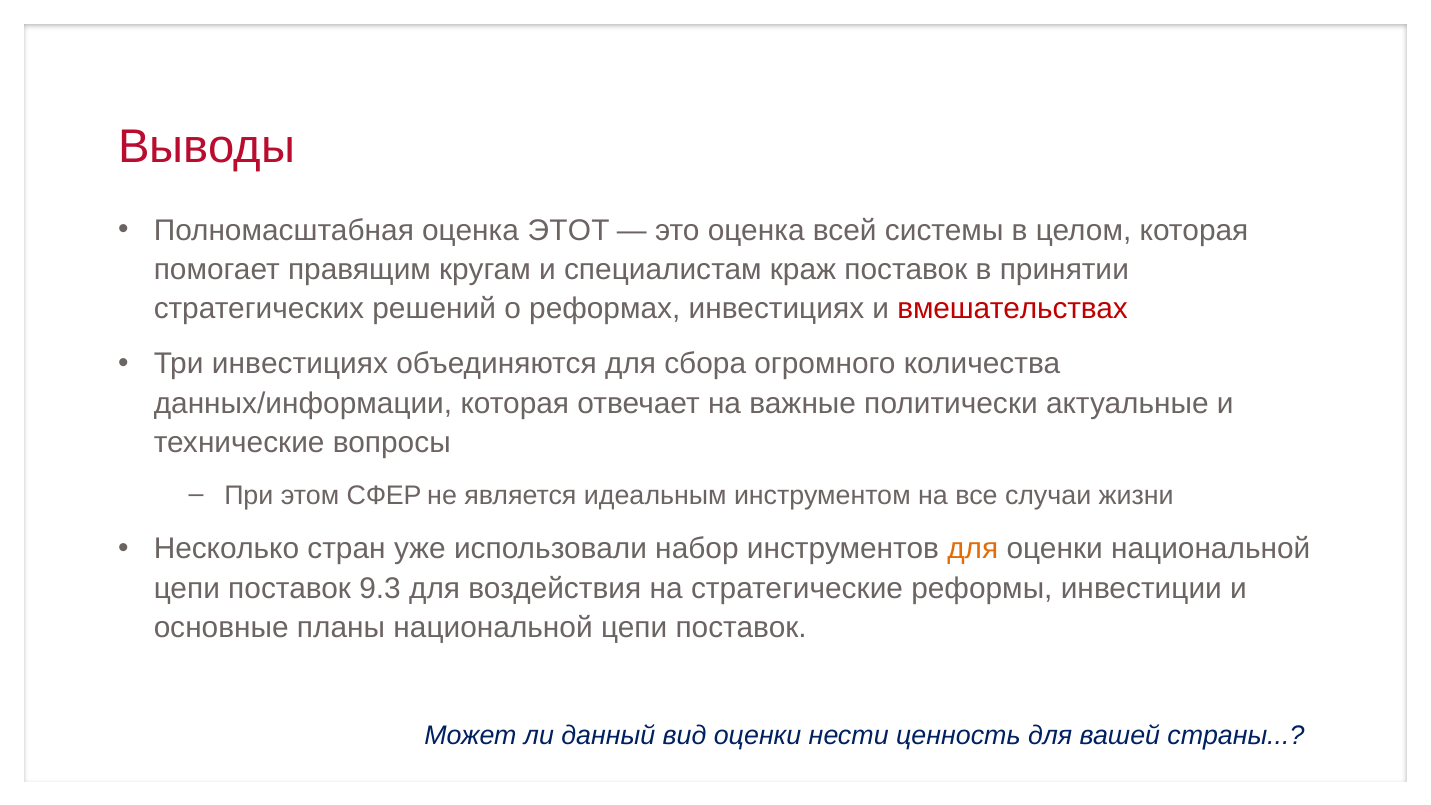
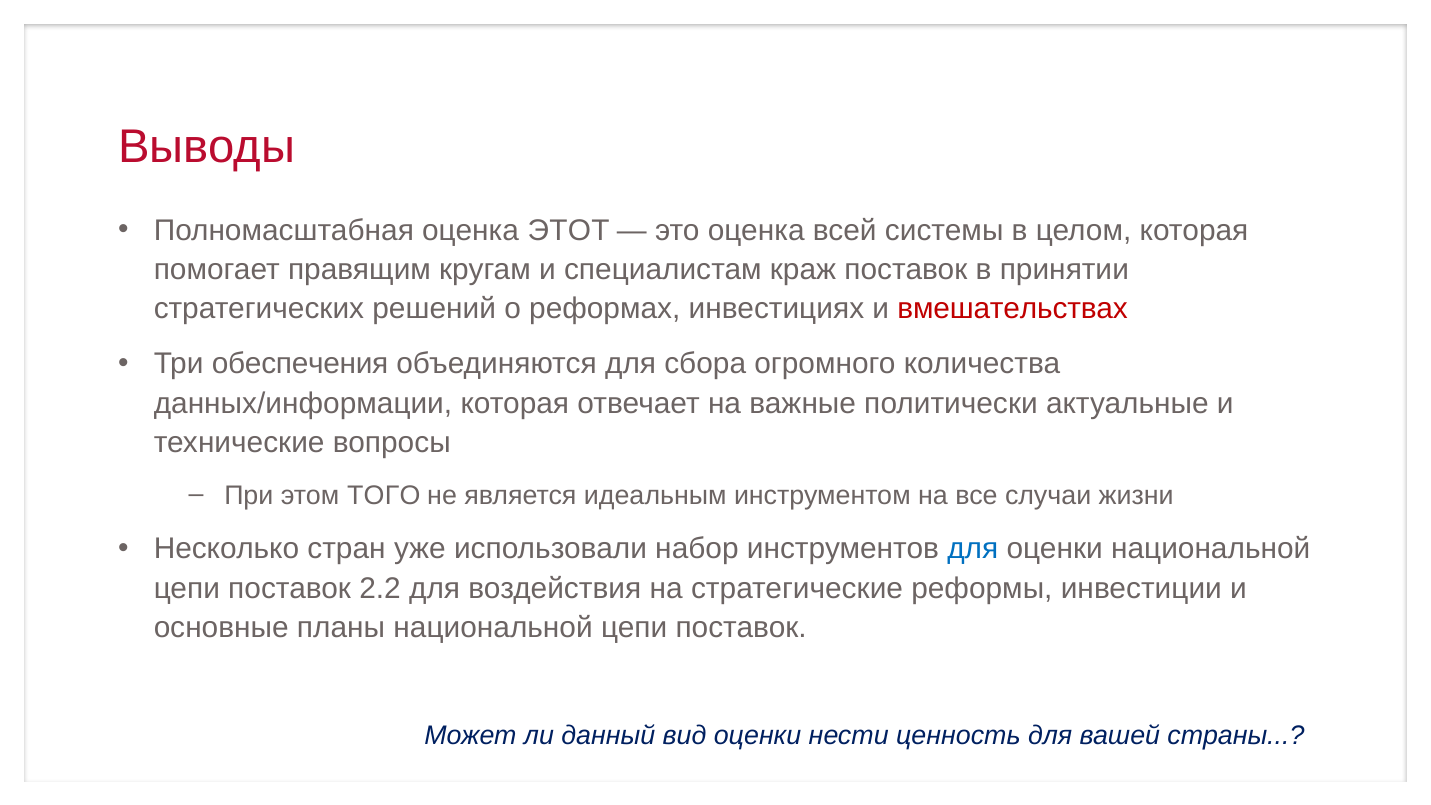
Три инвестициях: инвестициях -> обеспечения (300, 364)
СФЕР: СФЕР -> ТОГО (384, 495)
для colour: orange -> blue (973, 549)
9.3: 9.3 -> 2.2 (380, 588)
